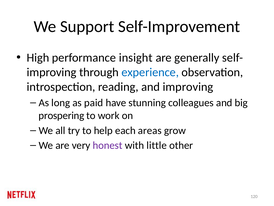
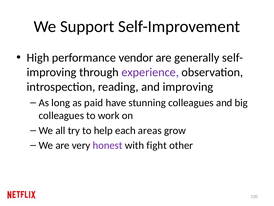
insight: insight -> vendor (136, 57)
experience colour: blue -> purple (150, 72)
prospering: prospering -> colleagues (61, 115)
little: little -> fight (157, 145)
